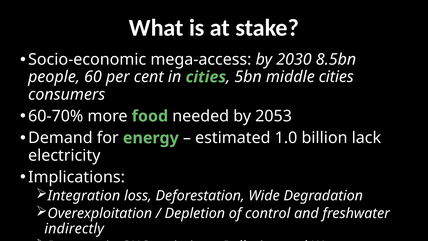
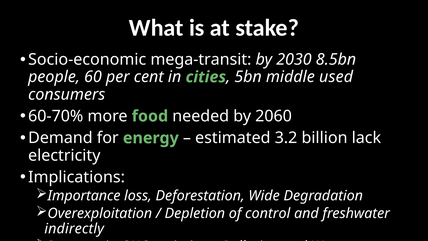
mega-access: mega-access -> mega-transit (201, 60)
middle cities: cities -> used (336, 77)
2053: 2053 -> 2060 (274, 116)
1.0: 1.0 -> 3.2 (286, 138)
Integration: Integration -> Importance (84, 196)
